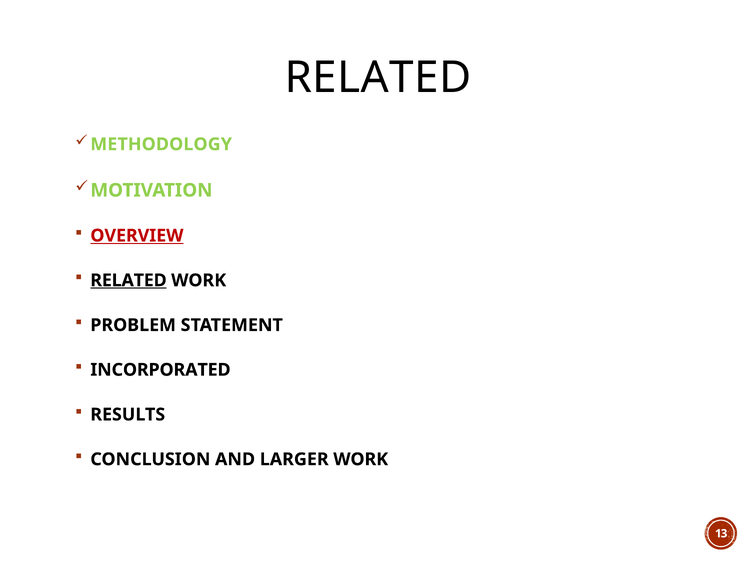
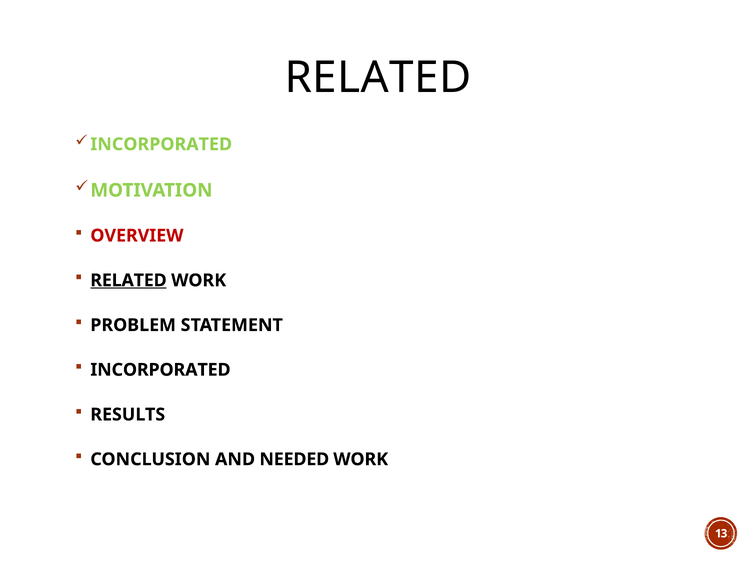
METHODOLOGY: METHODOLOGY -> INCORPORATED (161, 144)
OVERVIEW underline: present -> none (137, 236)
LARGER: LARGER -> NEEDED (294, 459)
